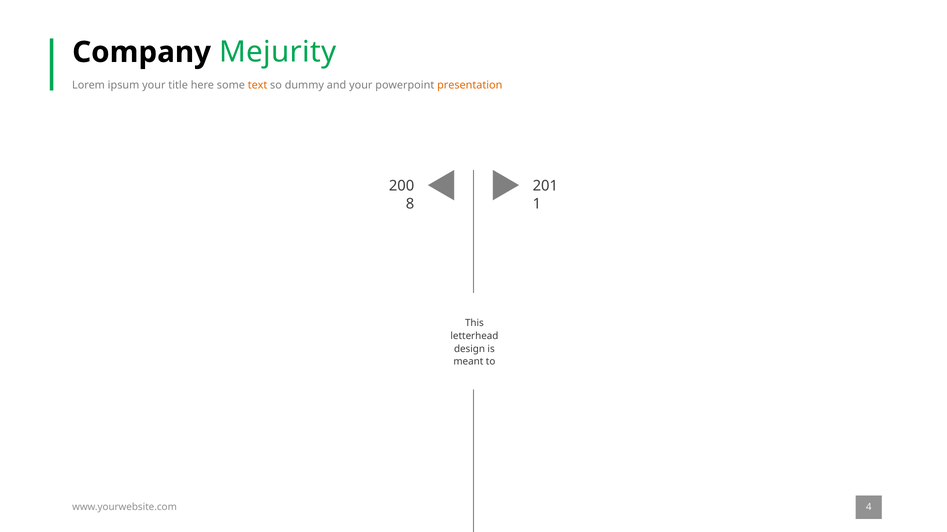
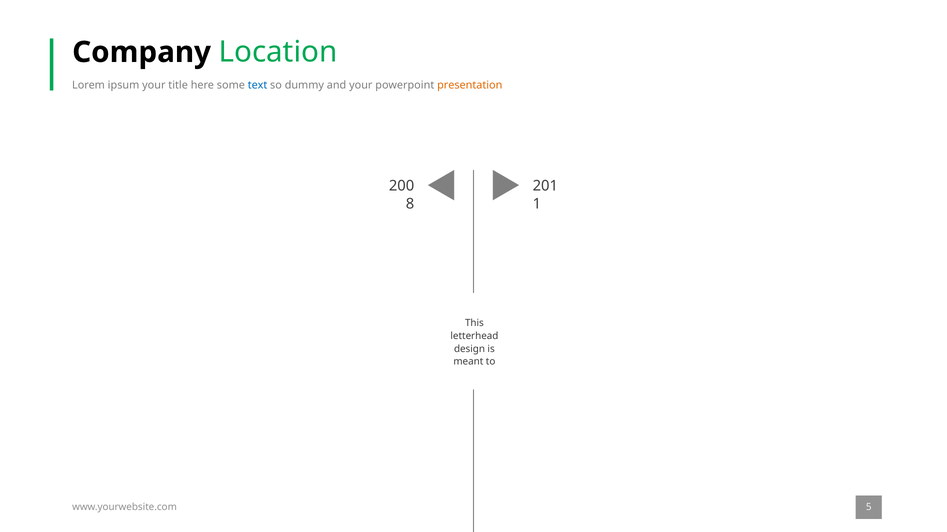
Mejurity: Mejurity -> Location (278, 52)
text colour: orange -> blue (258, 85)
4: 4 -> 5 (869, 508)
